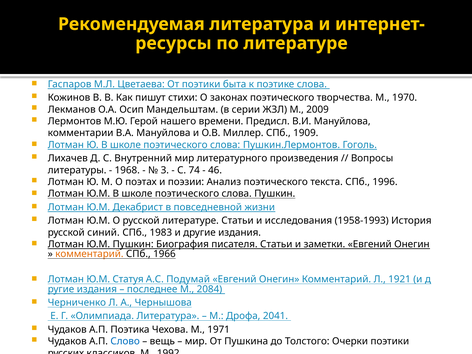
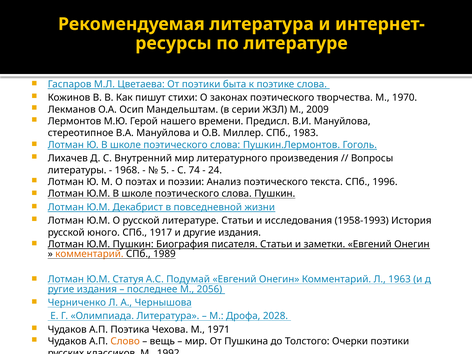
комментарии: комментарии -> стереотипное (81, 133)
1909: 1909 -> 1983 (306, 133)
3: 3 -> 5 (165, 170)
46: 46 -> 24 (215, 170)
синий: синий -> юного (104, 232)
1983: 1983 -> 1917 (161, 232)
СПб 1966: 1966 -> 1989 (164, 254)
1921: 1921 -> 1963 (400, 279)
2084: 2084 -> 2056 (209, 289)
2041: 2041 -> 2028 (275, 316)
Слово colour: blue -> orange (125, 341)
